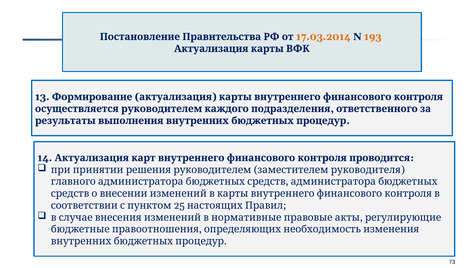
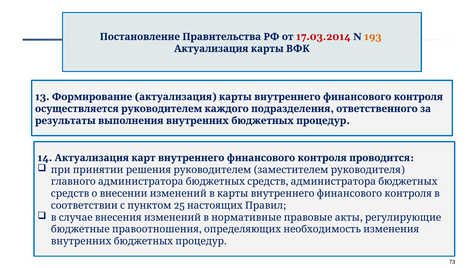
17.03.2014 colour: orange -> red (323, 37)
